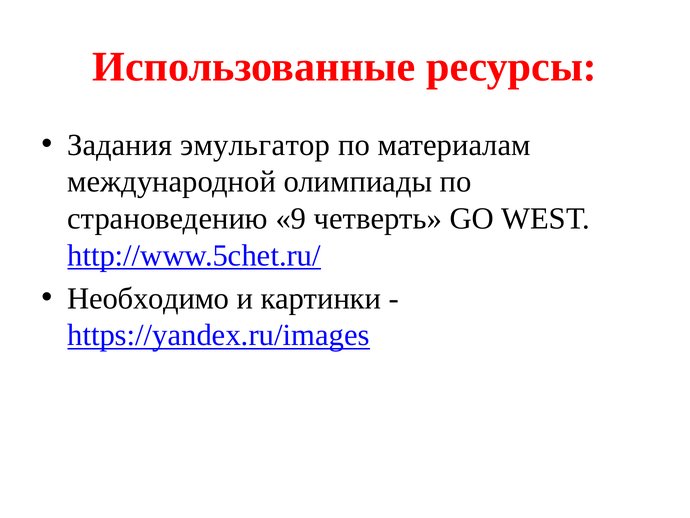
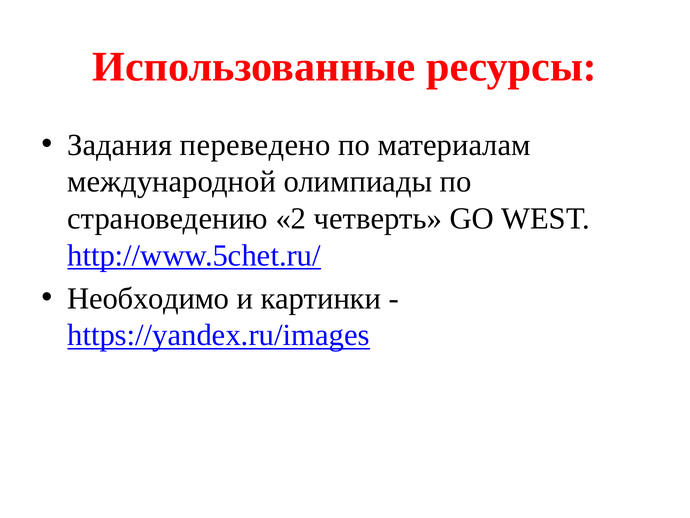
эмульгатор: эмульгатор -> переведено (255, 145)
9: 9 -> 2 (291, 218)
